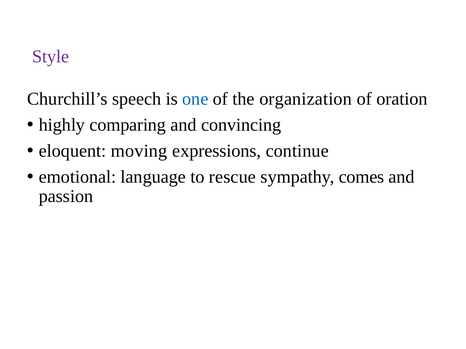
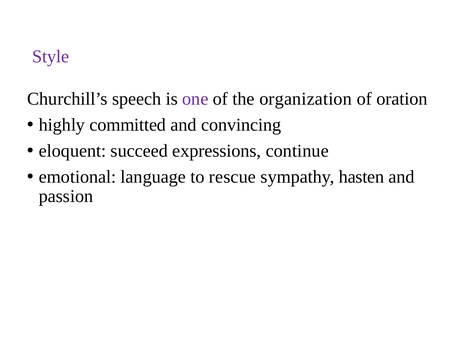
one colour: blue -> purple (195, 99)
comparing: comparing -> committed (128, 125)
moving: moving -> succeed (139, 151)
comes: comes -> hasten (361, 177)
